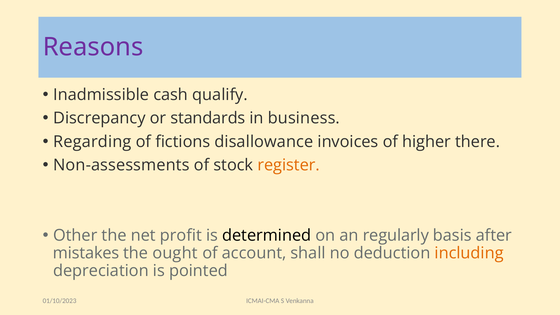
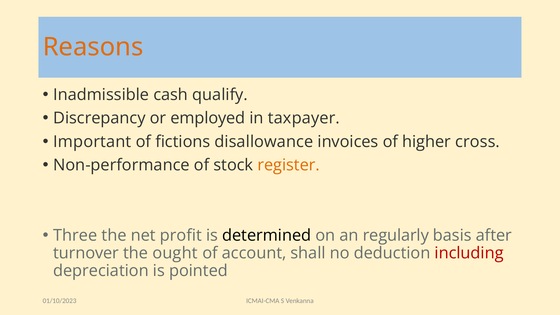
Reasons colour: purple -> orange (93, 47)
standards: standards -> employed (208, 118)
business: business -> taxpayer (304, 118)
Regarding: Regarding -> Important (92, 142)
there: there -> cross (478, 142)
Non-assessments: Non-assessments -> Non-performance (121, 165)
Other: Other -> Three (75, 236)
mistakes: mistakes -> turnover (86, 253)
including colour: orange -> red (469, 253)
